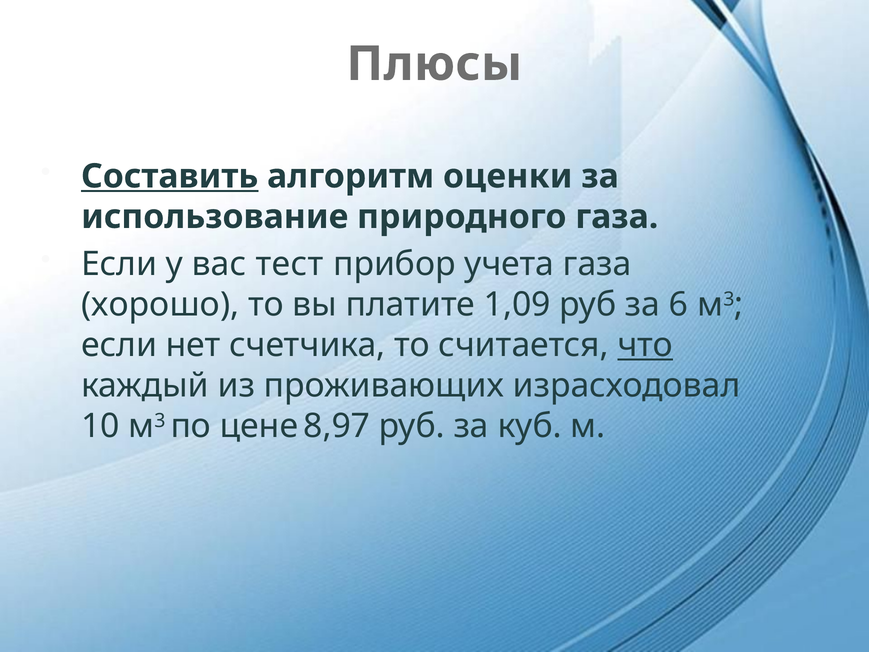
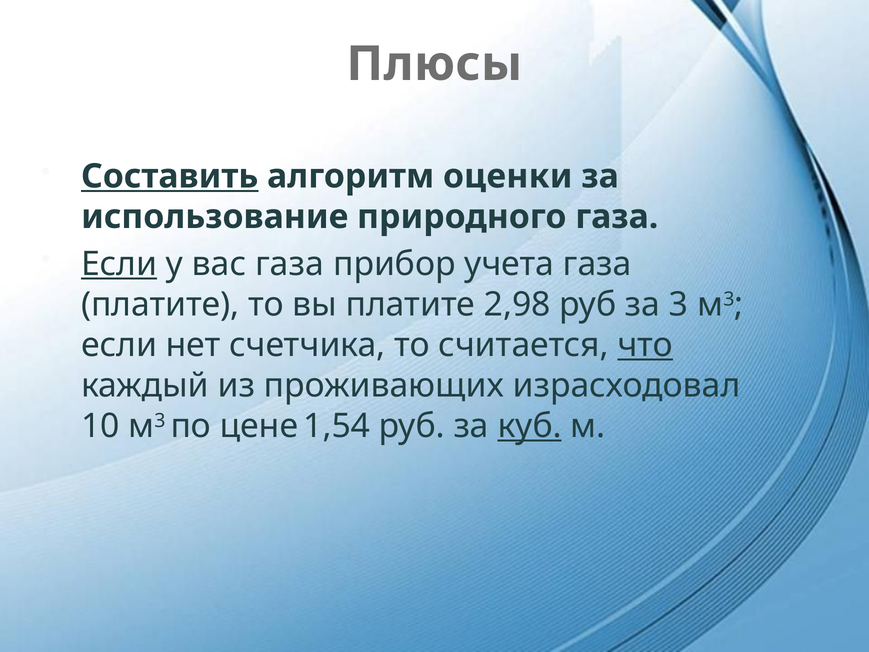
Если underline: none -> present (119, 264)
вас тест: тест -> газа (290, 264)
хорошо: хорошо -> платите (160, 304)
1,09: 1,09 -> 2,98 (517, 304)
6: 6 -> 3 (679, 304)
8,97: 8,97 -> 1,54 (337, 426)
куб underline: none -> present (530, 426)
